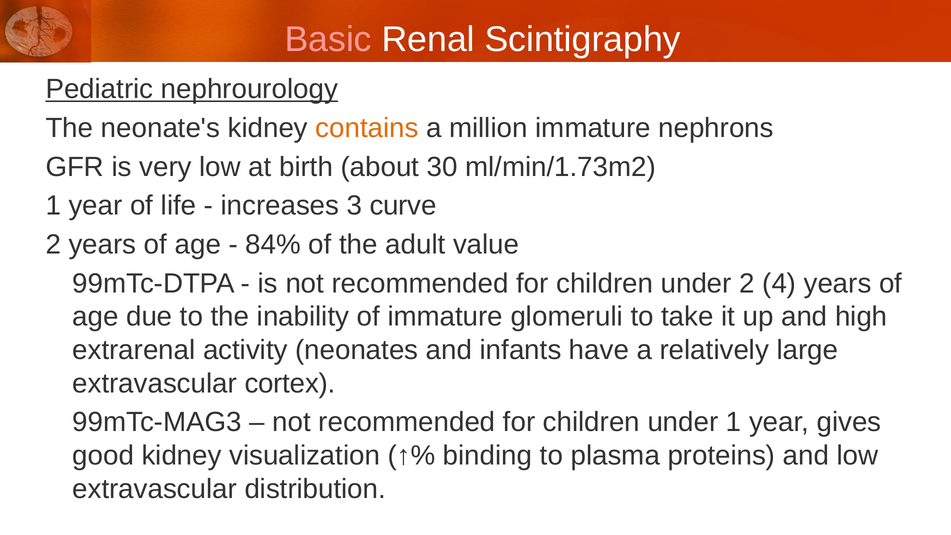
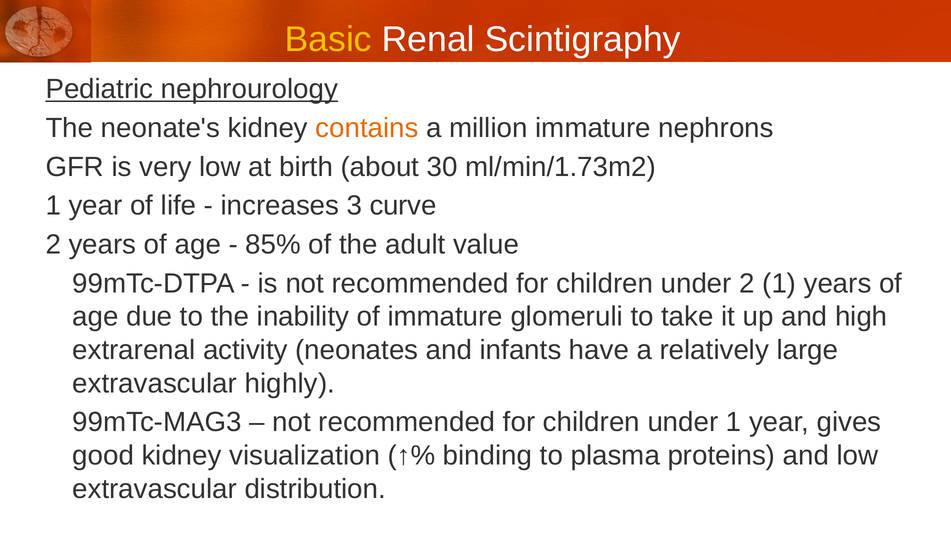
Basic colour: pink -> yellow (328, 39)
84%: 84% -> 85% (273, 245)
2 4: 4 -> 1 (779, 283)
cortex: cortex -> highly (290, 383)
